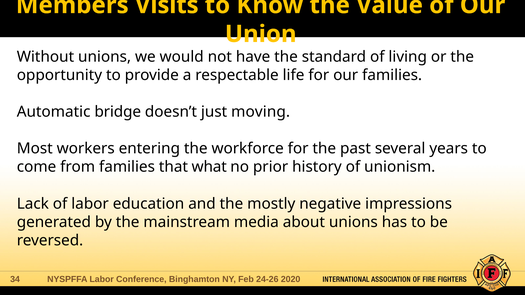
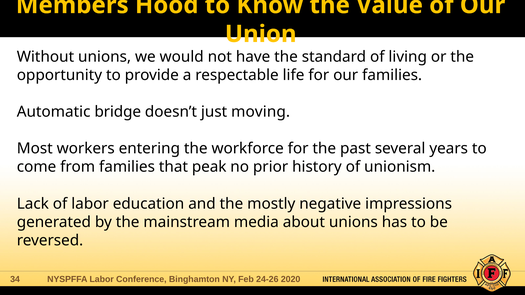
Visits: Visits -> Hood (167, 5)
what: what -> peak (209, 167)
